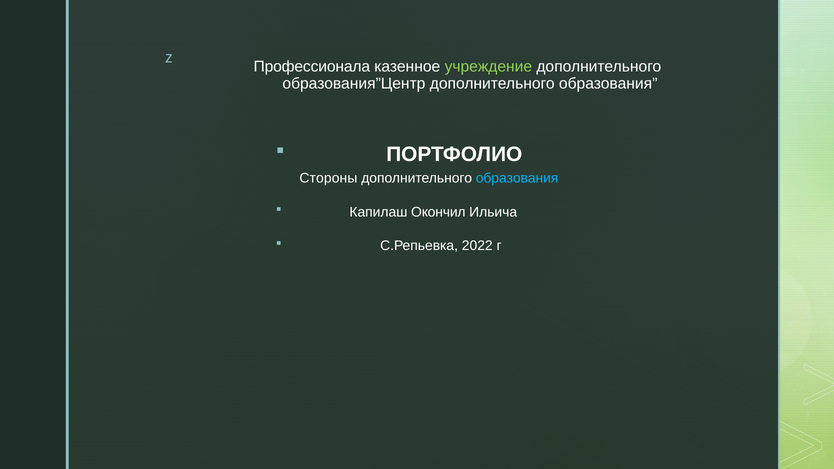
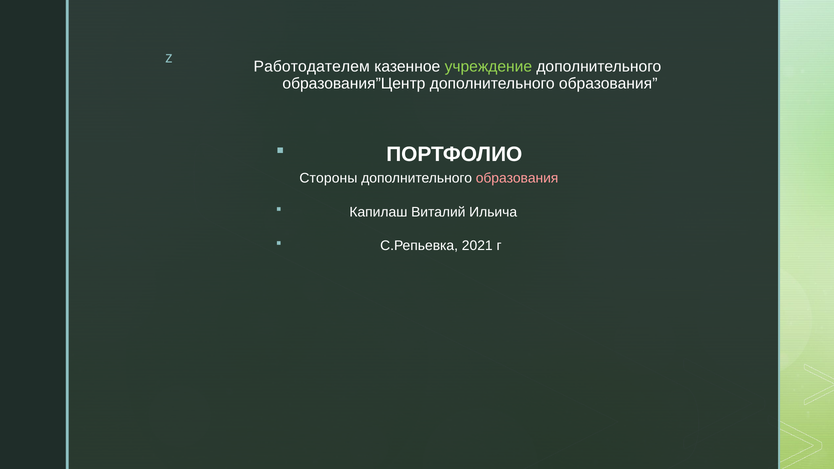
Профессионала: Профессионала -> Работодателем (312, 67)
образования colour: light blue -> pink (517, 178)
Окончил: Окончил -> Виталий (438, 212)
2022: 2022 -> 2021 (477, 246)
